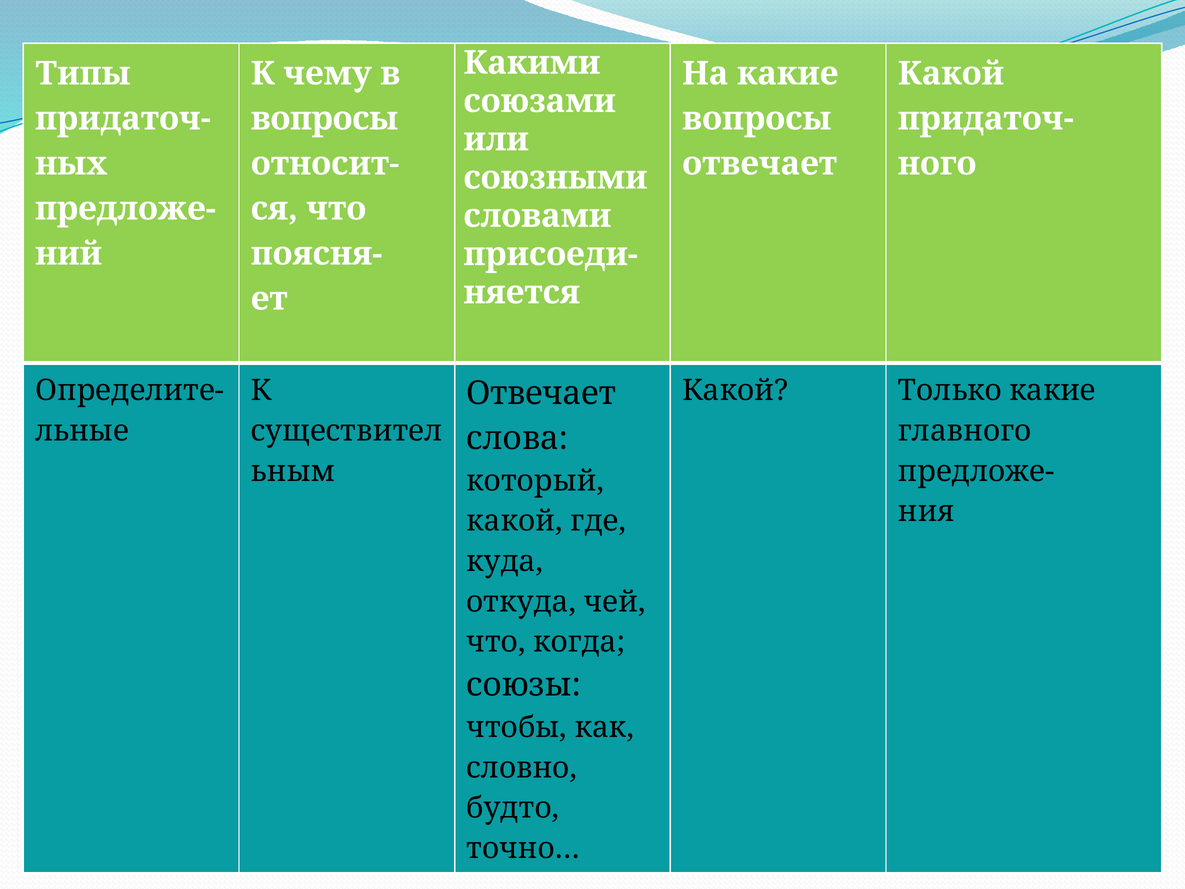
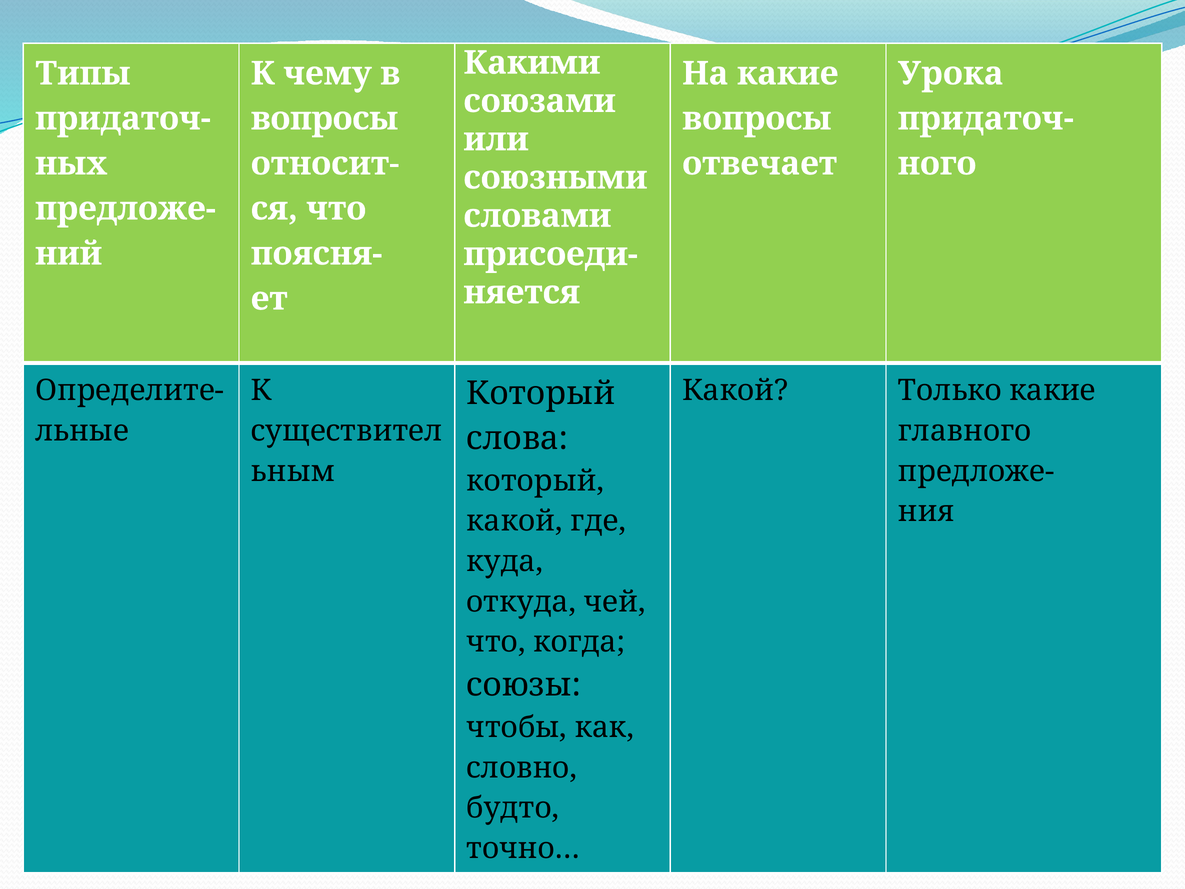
Какой: Какой -> Урока (951, 74)
Отвечает: Отвечает -> Который (541, 393)
